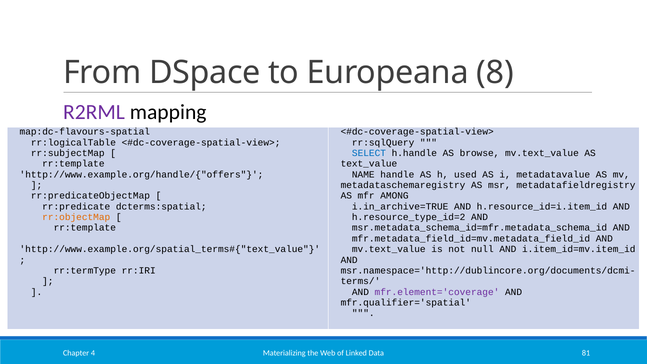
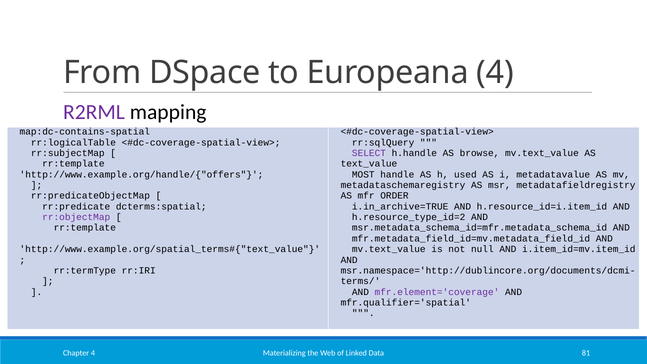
Europeana 8: 8 -> 4 (495, 72)
map:dc-flavours-spatial: map:dc-flavours-spatial -> map:dc-contains-spatial (85, 132)
SELECT colour: blue -> purple (369, 153)
NAME: NAME -> MOST (363, 174)
AMONG: AMONG -> ORDER (394, 196)
rr:objectMap colour: orange -> purple (76, 217)
